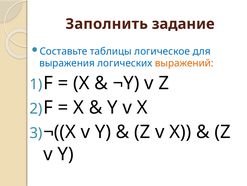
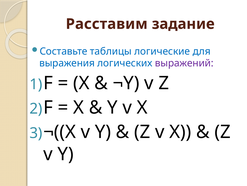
Заполнить: Заполнить -> Расставим (107, 24)
логическое: логическое -> логические (162, 51)
выражений colour: orange -> purple (184, 63)
